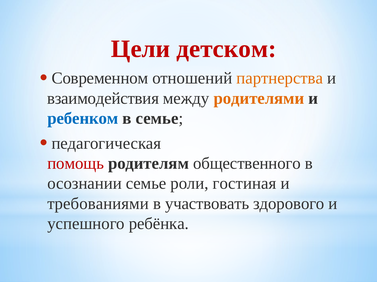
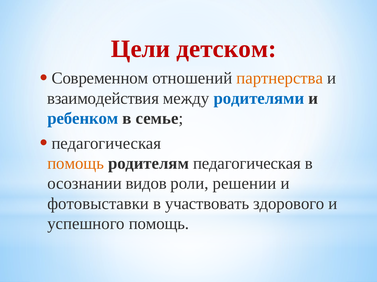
родителями colour: orange -> blue (259, 99)
помощь colour: red -> orange (76, 164)
родителям общественного: общественного -> педагогическая (247, 164)
осознании семье: семье -> видов (146, 184)
гостиная: гостиная -> решении (245, 184)
требованиями: требованиями -> фотовыставки (98, 204)
успешного ребёнка: ребёнка -> помощь (159, 224)
